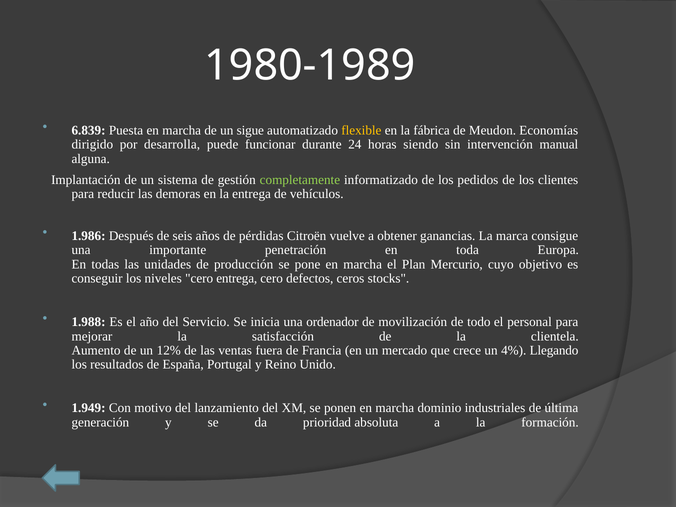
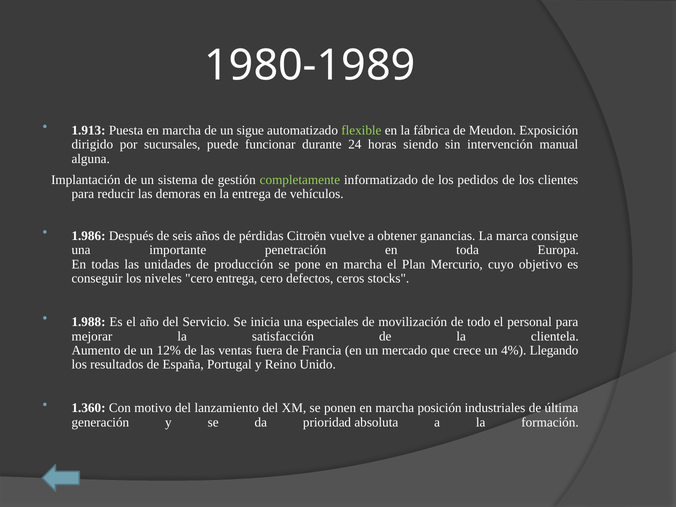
6.839: 6.839 -> 1.913 (89, 130)
flexible colour: yellow -> light green (361, 130)
Economías: Economías -> Exposición (549, 130)
desarrolla: desarrolla -> sucursales (172, 145)
ordenador: ordenador -> especiales (332, 322)
1.949: 1.949 -> 1.360 (89, 408)
dominio: dominio -> posición (440, 408)
